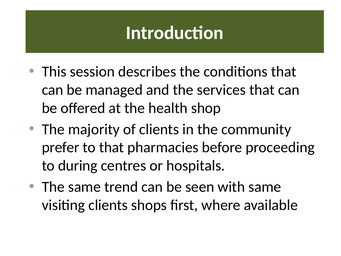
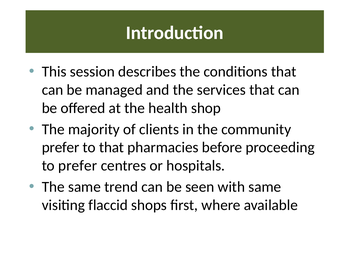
to during: during -> prefer (78, 166)
visiting clients: clients -> flaccid (108, 205)
